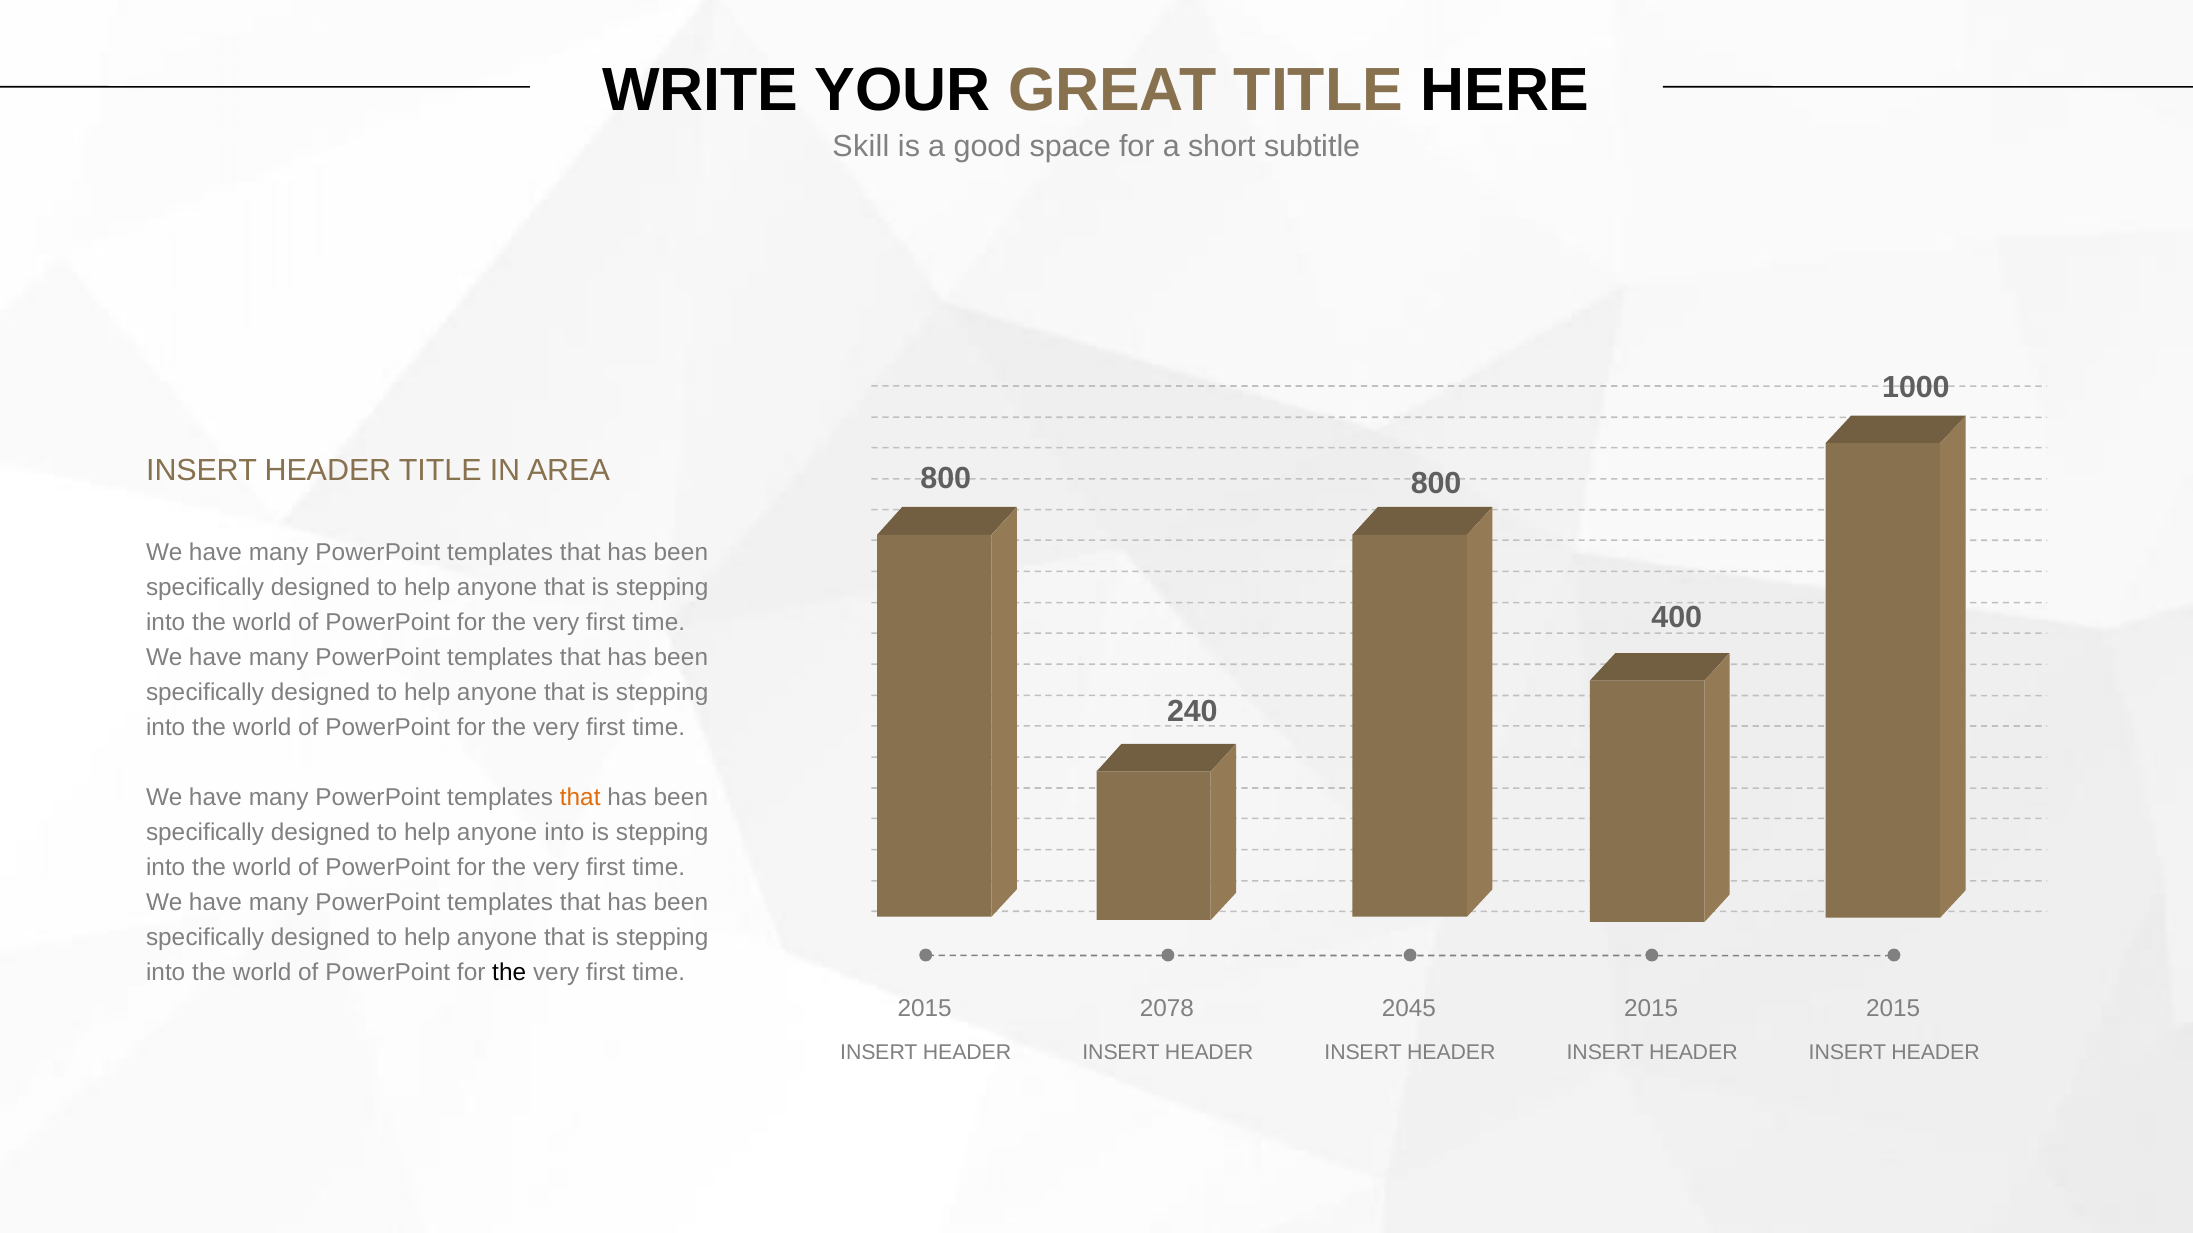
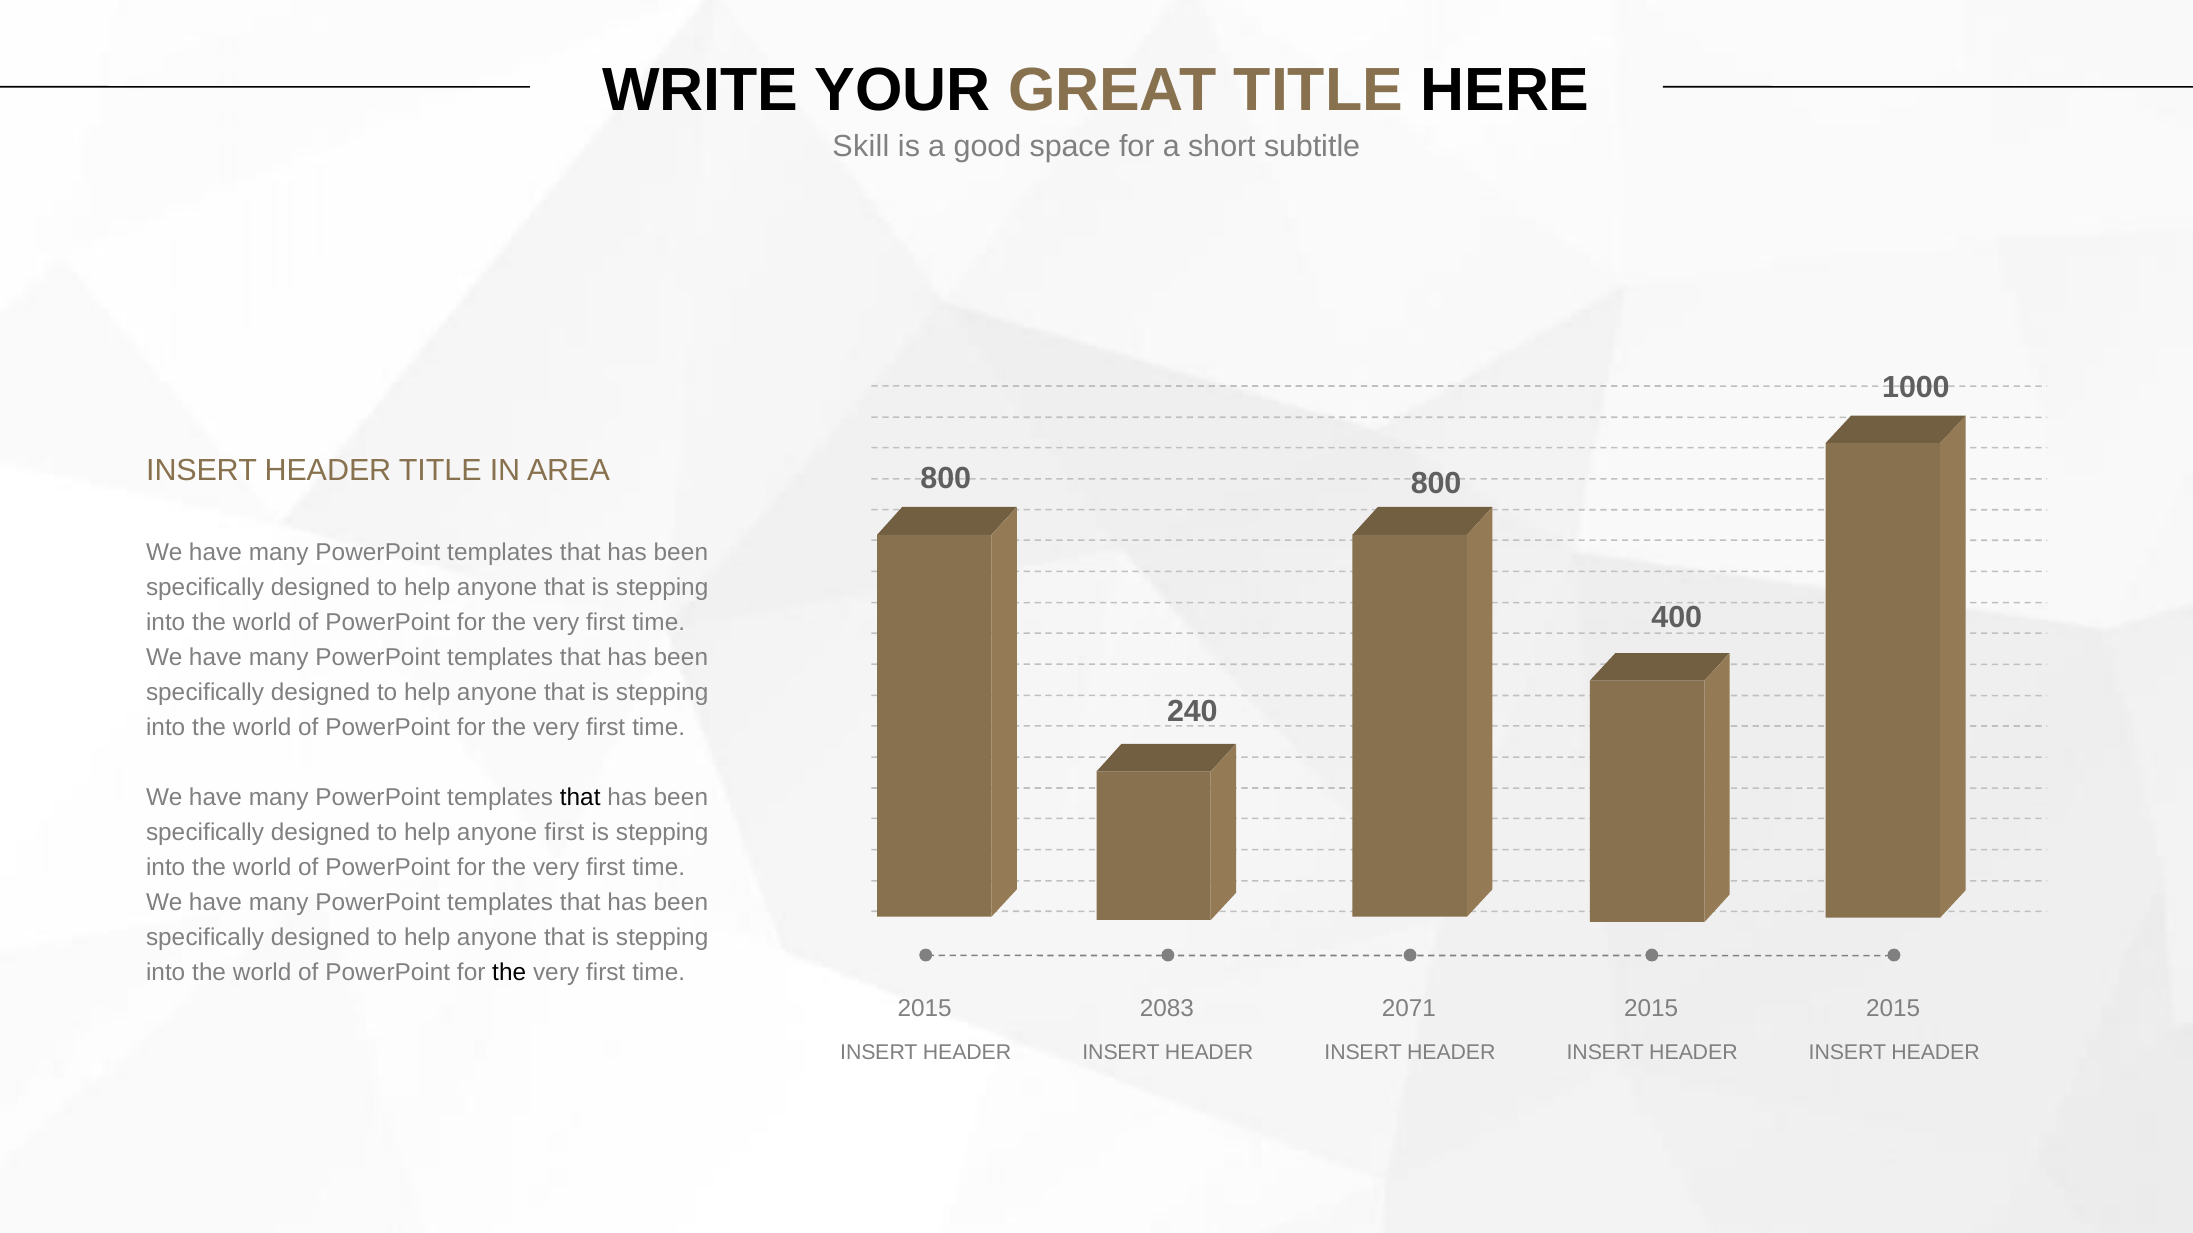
that colour: orange -> black (580, 797)
anyone into: into -> first (564, 832)
2078: 2078 -> 2083 (1167, 1009)
2045: 2045 -> 2071 (1409, 1009)
